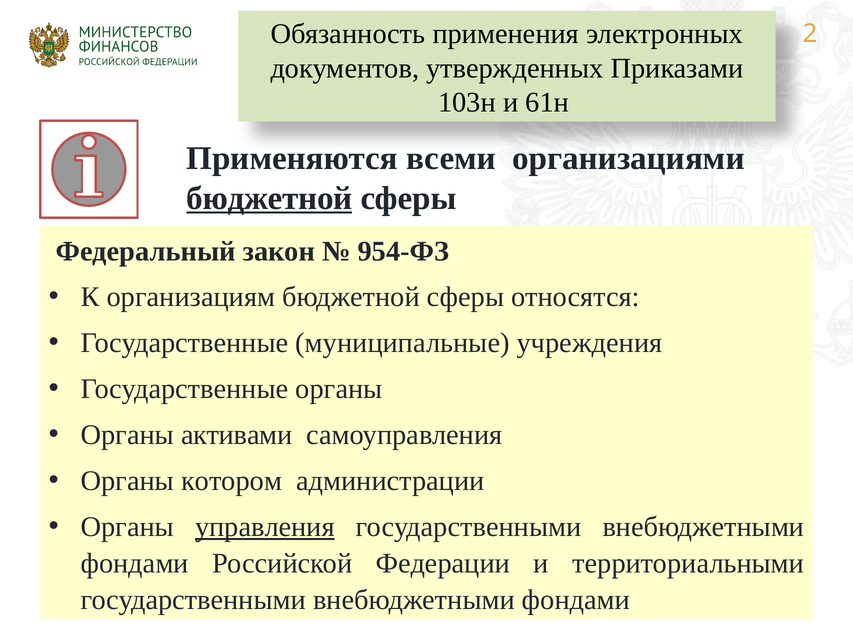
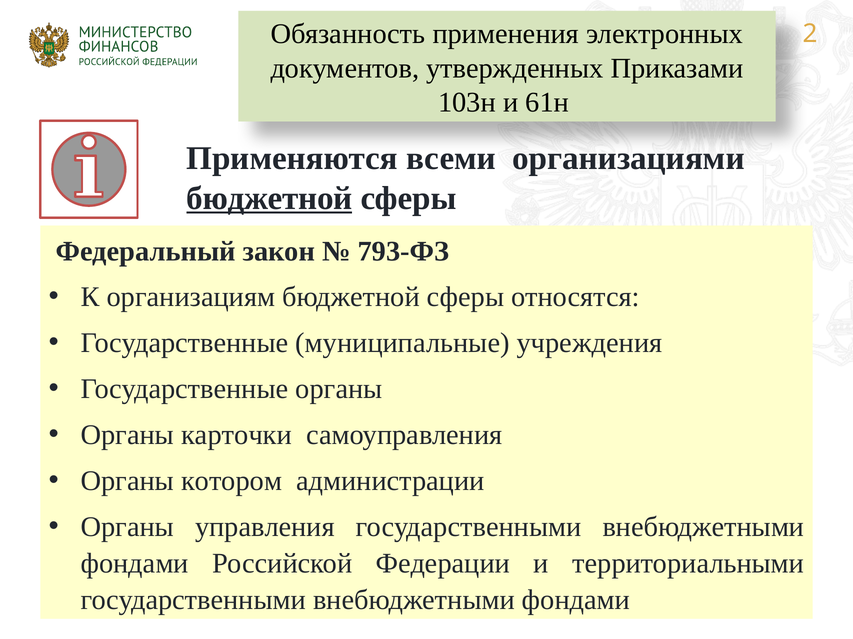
954-ФЗ: 954-ФЗ -> 793-ФЗ (403, 251)
активами: активами -> карточки (236, 435)
управления underline: present -> none (265, 527)
